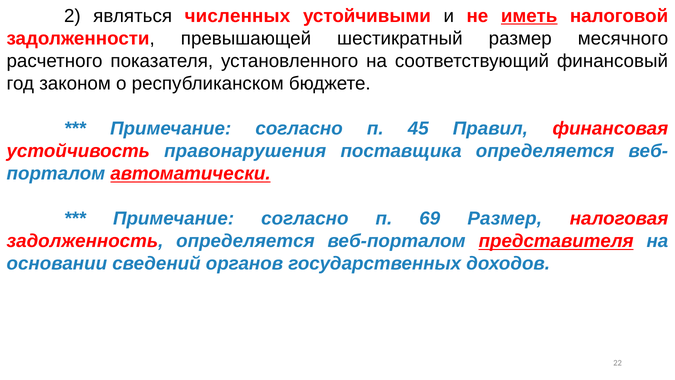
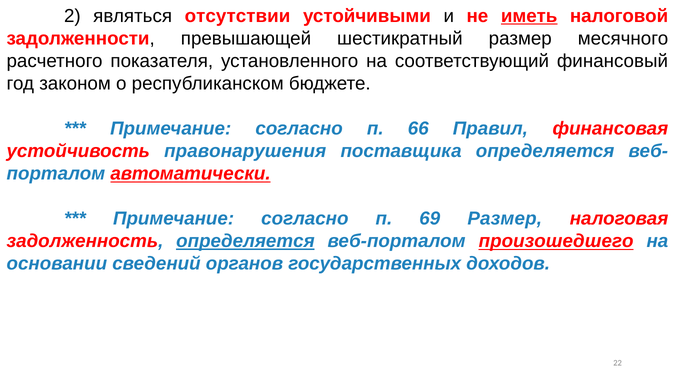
численных: численных -> отсутствии (237, 16)
45: 45 -> 66 (418, 128)
определяется underline: none -> present (245, 241)
представителя: представителя -> произошедшего (556, 241)
